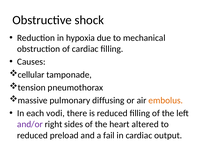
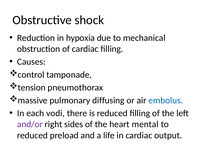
cellular: cellular -> control (31, 75)
embolus colour: orange -> blue (166, 101)
altered: altered -> mental (145, 124)
fail: fail -> life (109, 136)
